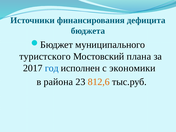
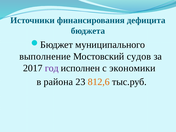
туристского: туристского -> выполнение (45, 56)
плана: плана -> судов (139, 56)
год colour: blue -> purple (52, 68)
